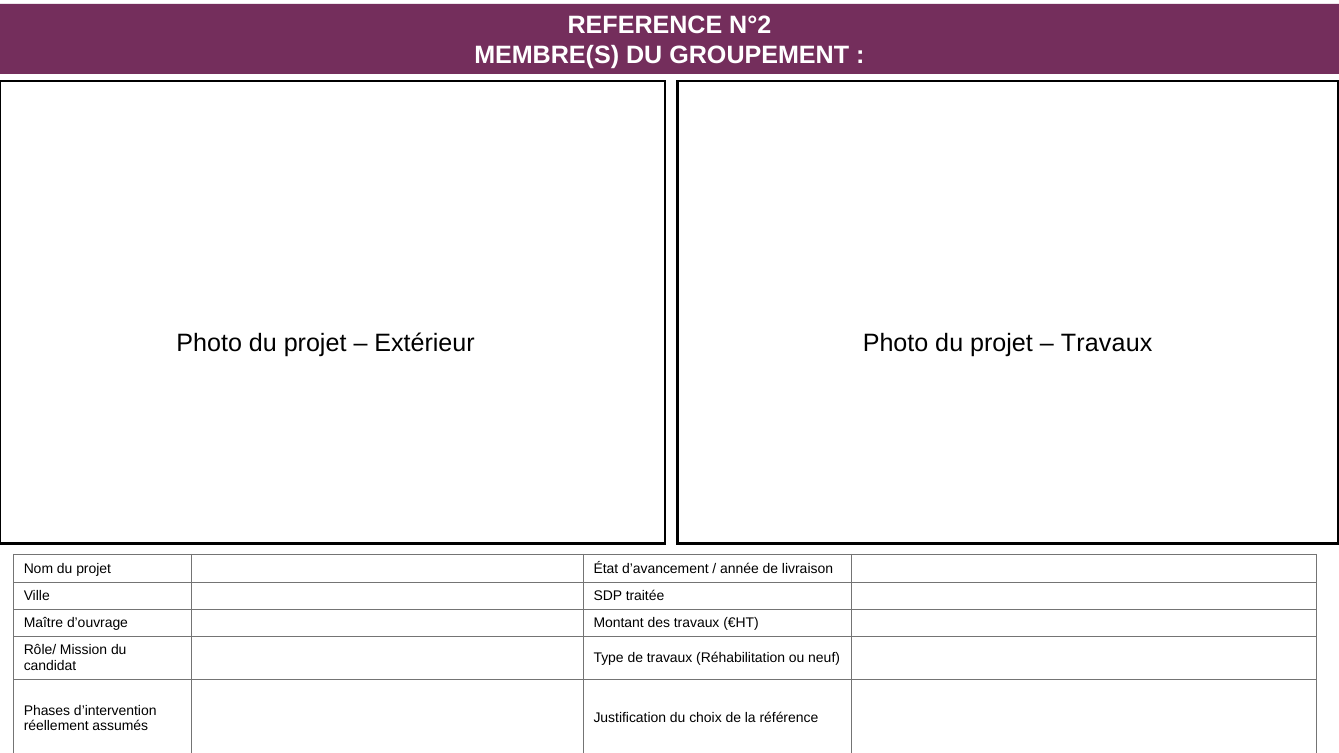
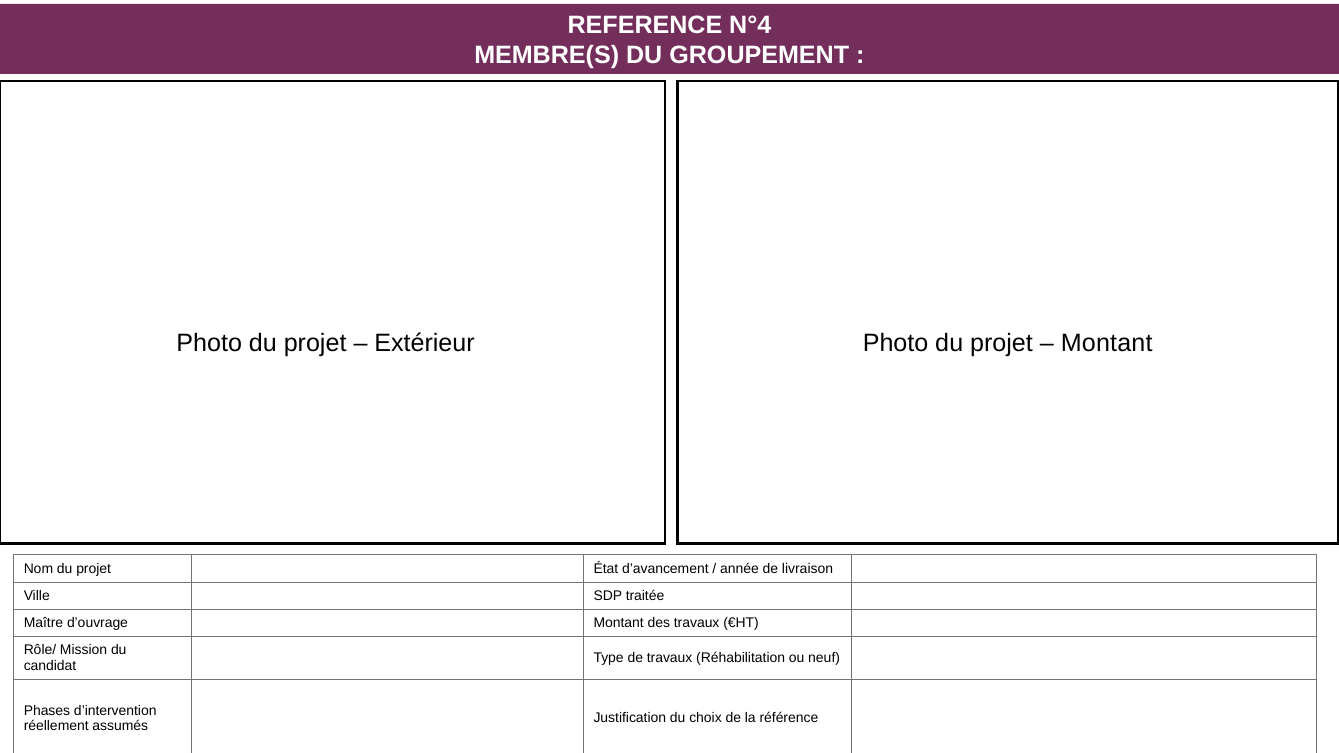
N°2: N°2 -> N°4 (750, 26)
Travaux: Travaux -> Montant (1107, 343)
